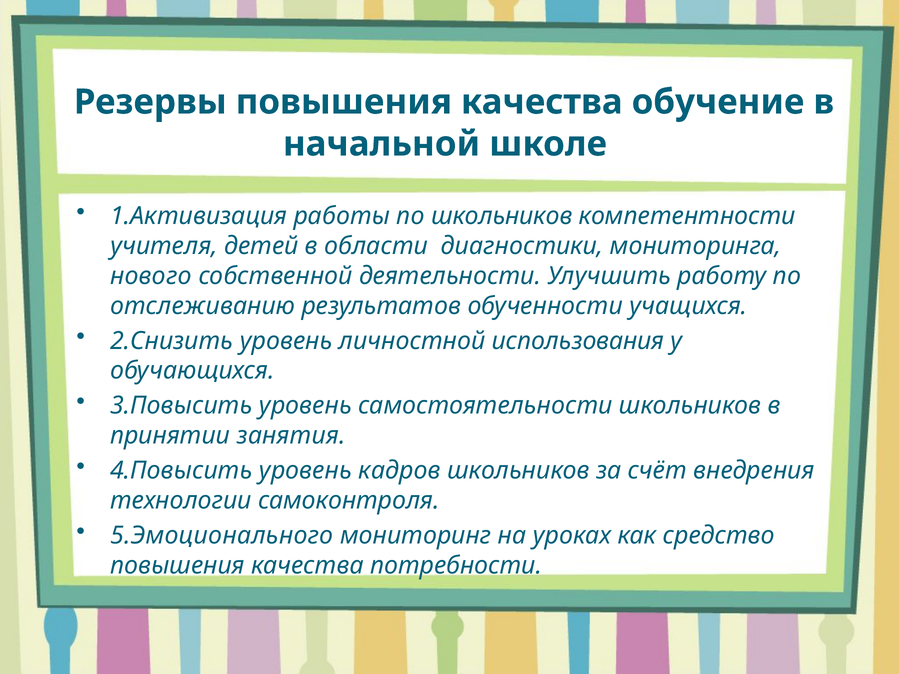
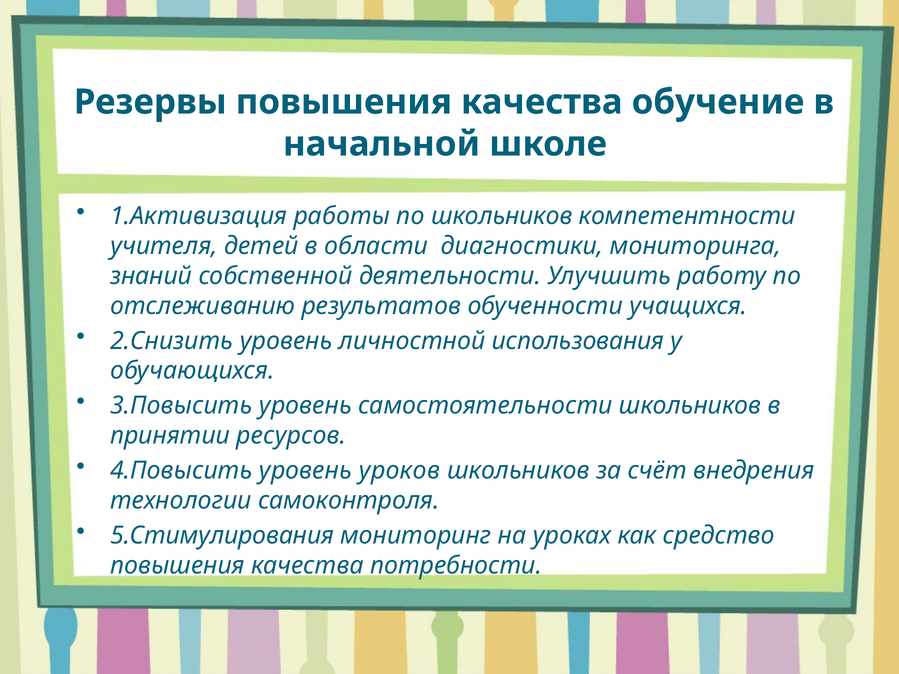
нового: нового -> знаний (151, 276)
занятия: занятия -> ресурсов (291, 436)
кадров: кадров -> уроков (399, 471)
5.Эмоционального: 5.Эмоционального -> 5.Стимулирования (222, 536)
